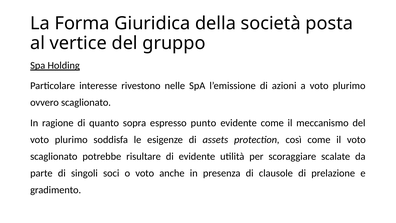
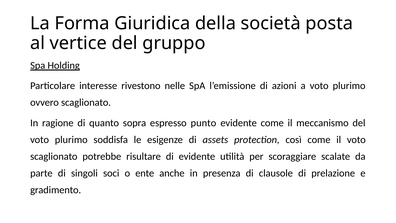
o voto: voto -> ente (145, 173)
